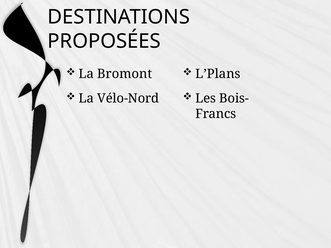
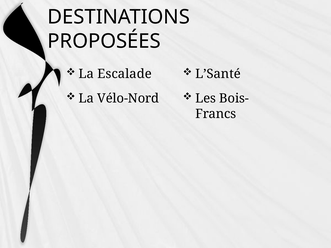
Bromont: Bromont -> Escalade (125, 74)
L’Plans: L’Plans -> L’Santé (218, 74)
